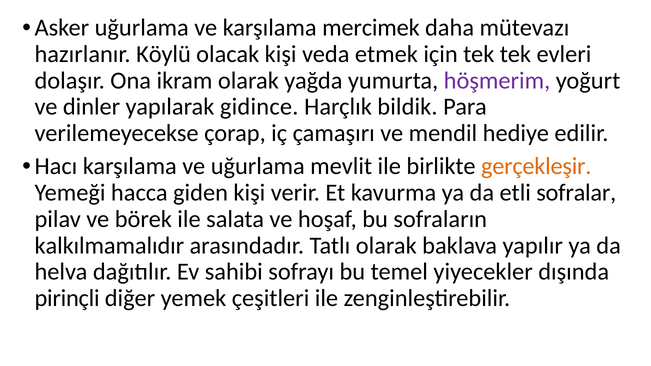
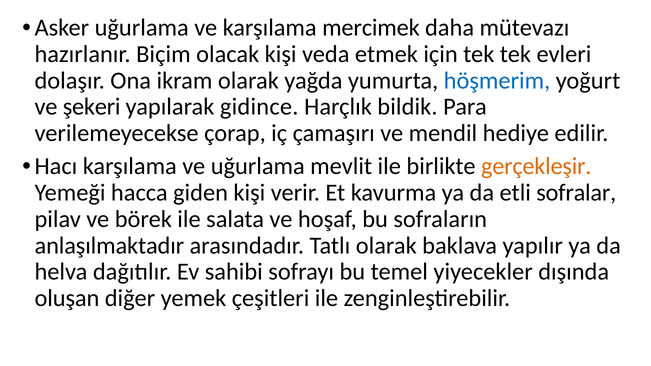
Köylü: Köylü -> Biçim (163, 54)
höşmerim colour: purple -> blue (497, 81)
dinler: dinler -> şekeri (92, 107)
kalkılmamalıdır: kalkılmamalıdır -> anlaşılmaktadır (109, 246)
pirinçli: pirinçli -> oluşan (67, 298)
